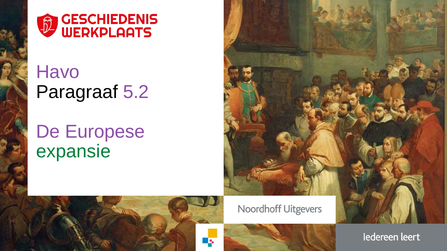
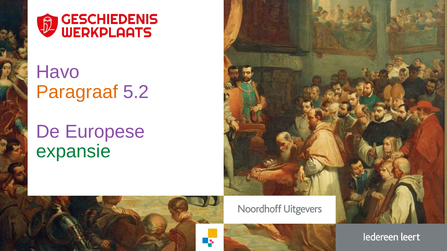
Paragraaf colour: black -> orange (77, 92)
